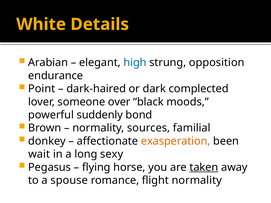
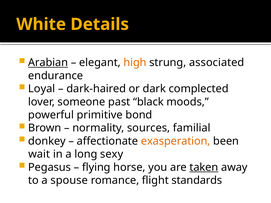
Arabian underline: none -> present (48, 63)
high colour: blue -> orange (135, 63)
opposition: opposition -> associated (217, 63)
Point: Point -> Loyal (42, 89)
over: over -> past (119, 102)
suddenly: suddenly -> primitive (100, 115)
flight normality: normality -> standards (197, 181)
